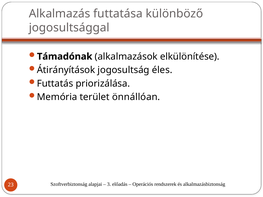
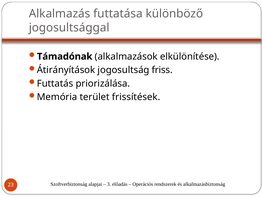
éles: éles -> friss (162, 70)
önnállóan: önnállóan -> frissítések (136, 97)
